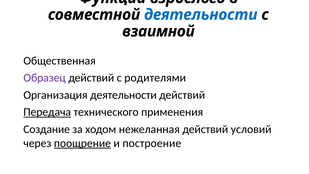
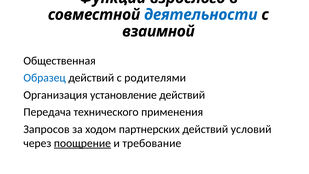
Образец colour: purple -> blue (45, 78)
Организация деятельности: деятельности -> установление (123, 95)
Передача underline: present -> none (47, 112)
Создание: Создание -> Запросов (46, 129)
нежеланная: нежеланная -> партнерских (149, 129)
построение: построение -> требование (152, 143)
